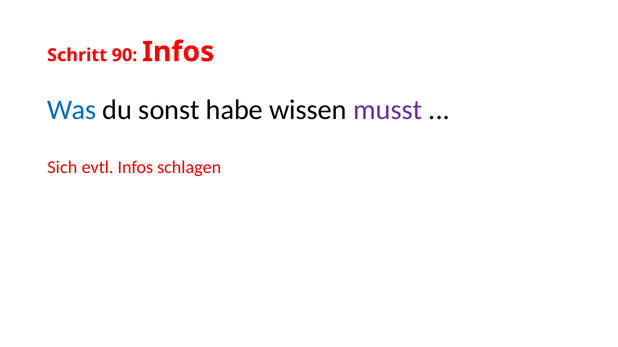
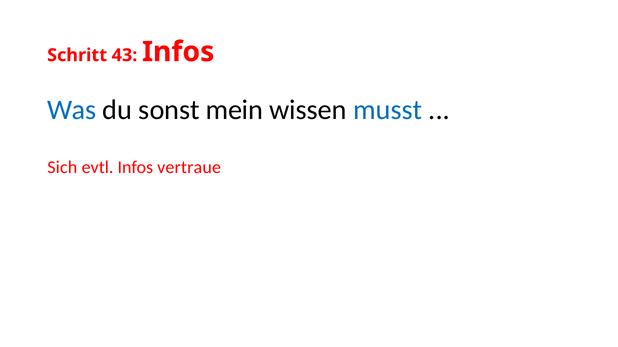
90: 90 -> 43 (124, 55)
habe: habe -> mein (234, 110)
musst colour: purple -> blue (388, 110)
schlagen: schlagen -> vertraue (189, 167)
